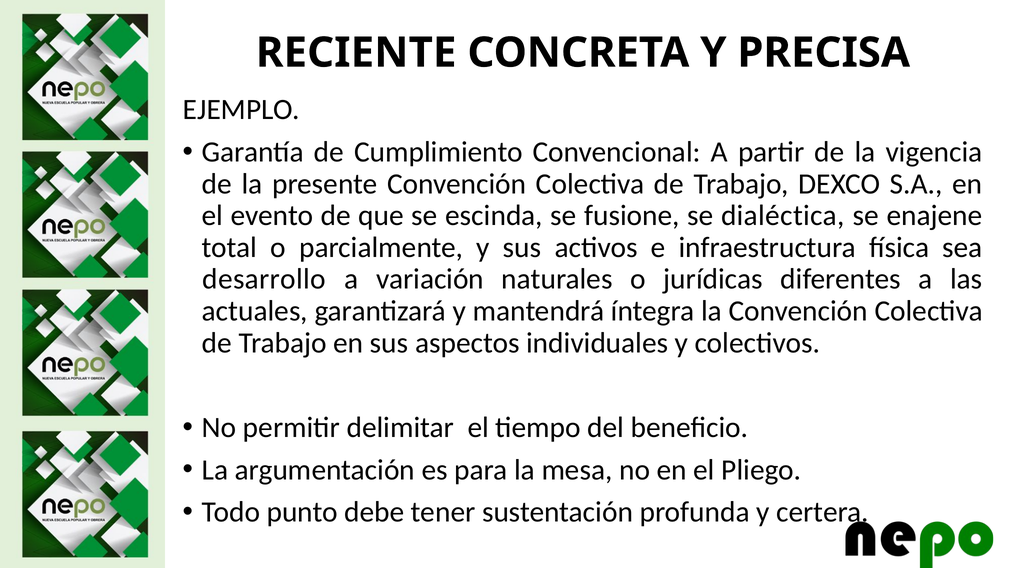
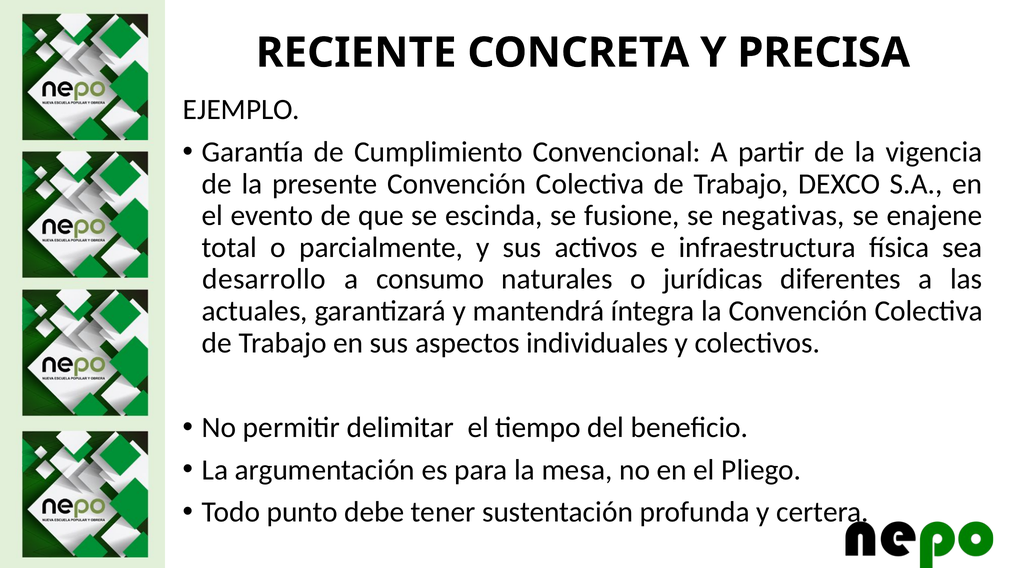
dialéctica: dialéctica -> negativas (783, 215)
variación: variación -> consumo (430, 279)
